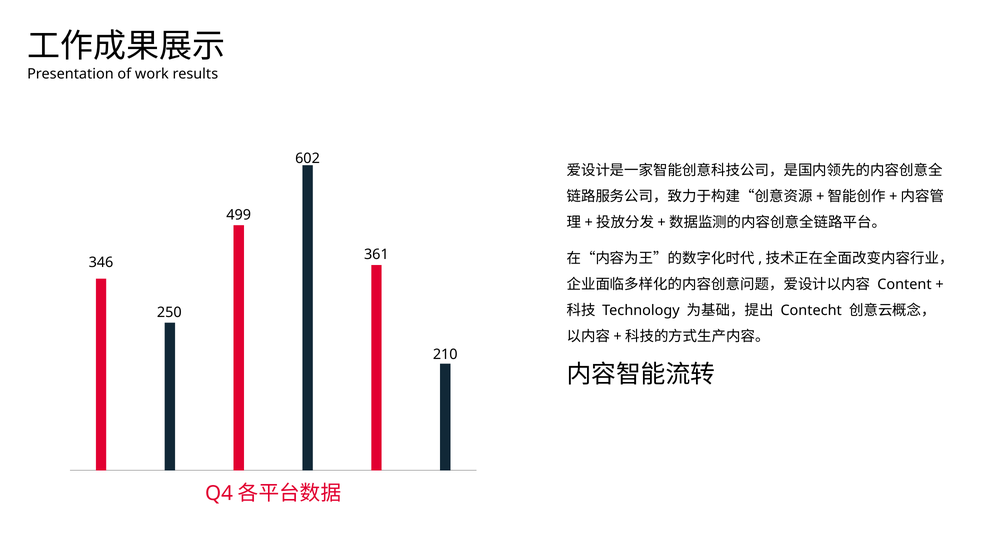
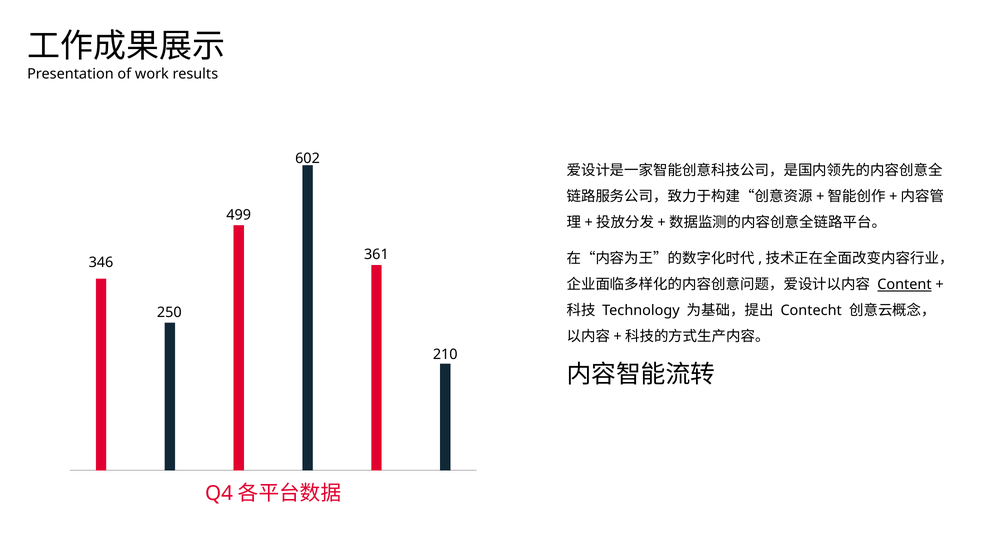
Content underline: none -> present (904, 285)
